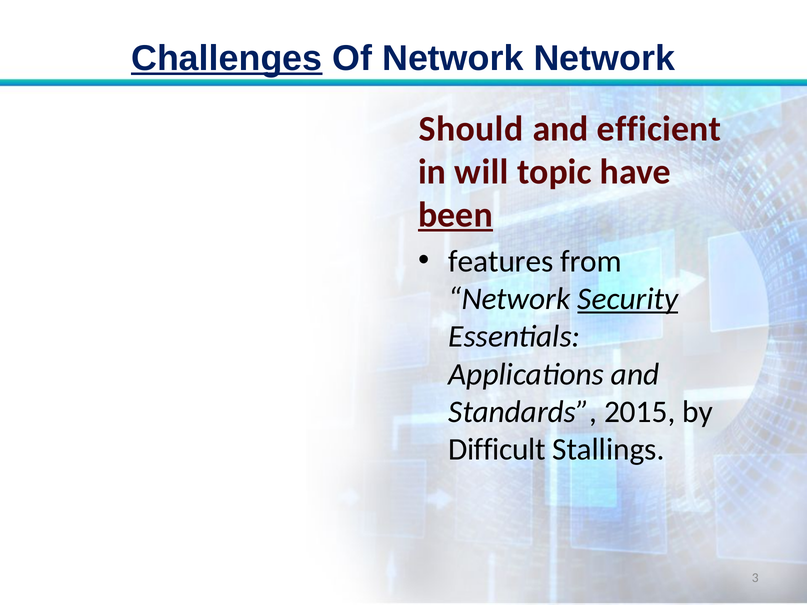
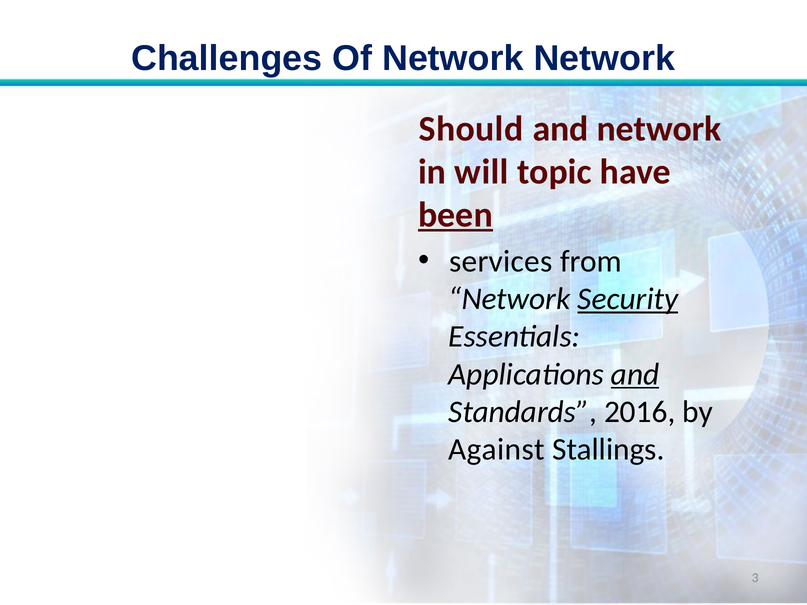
Challenges underline: present -> none (227, 58)
and efficient: efficient -> network (659, 129)
features: features -> services (501, 261)
and underline: none -> present (635, 374)
2015: 2015 -> 2016 (640, 412)
Difficult: Difficult -> Against (497, 450)
